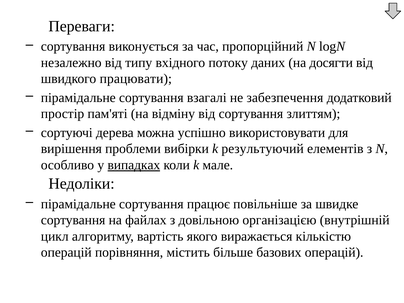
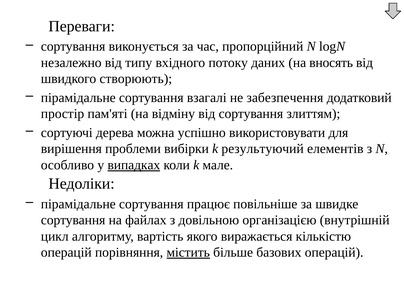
досягти: досягти -> вносять (331, 63)
працювати: працювати -> створюють (136, 79)
містить underline: none -> present (188, 252)
